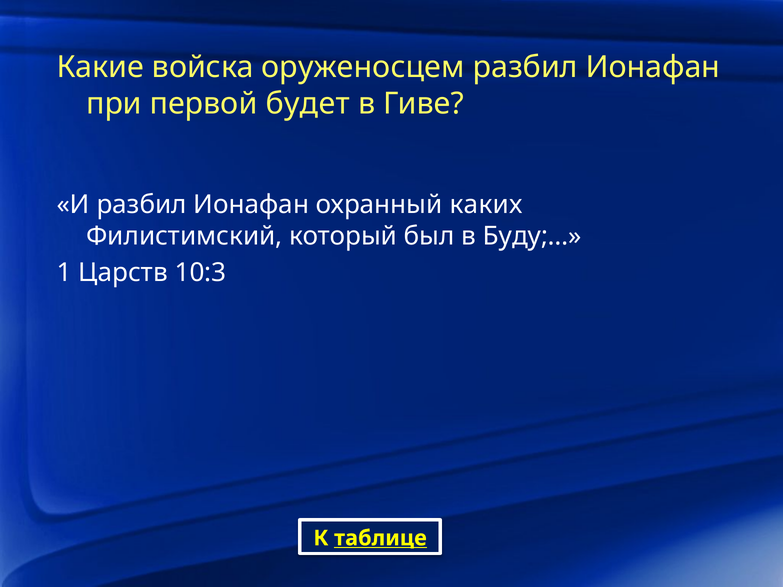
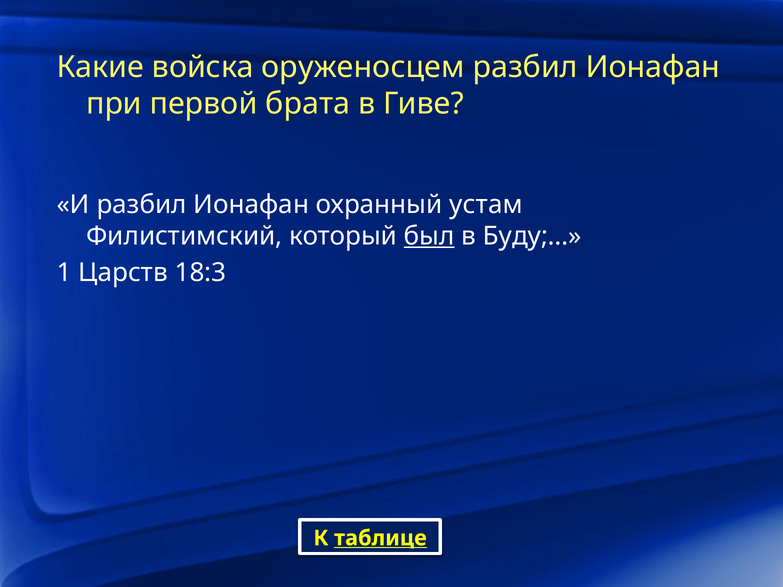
будет: будет -> брата (308, 104)
каких: каких -> устам (486, 205)
был underline: none -> present (429, 236)
10:3: 10:3 -> 18:3 (200, 273)
